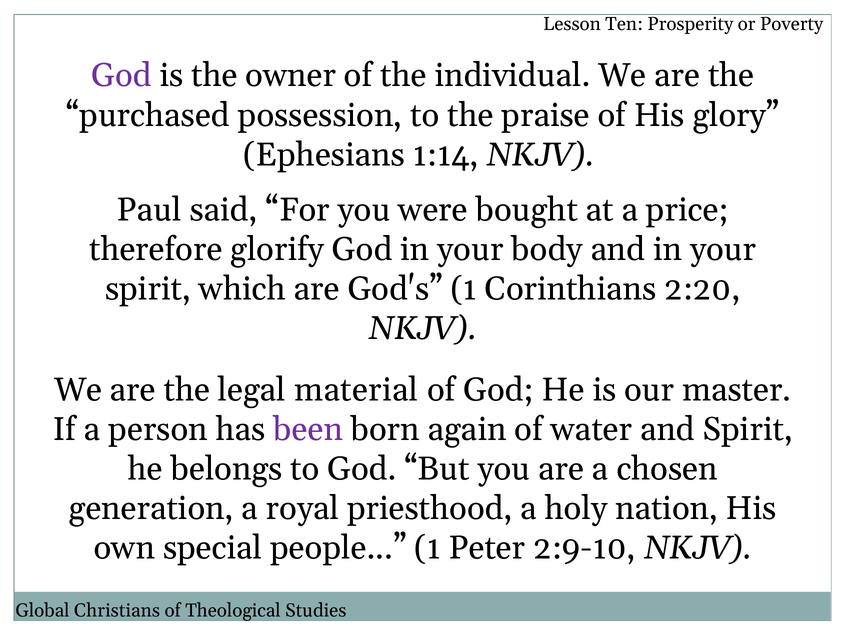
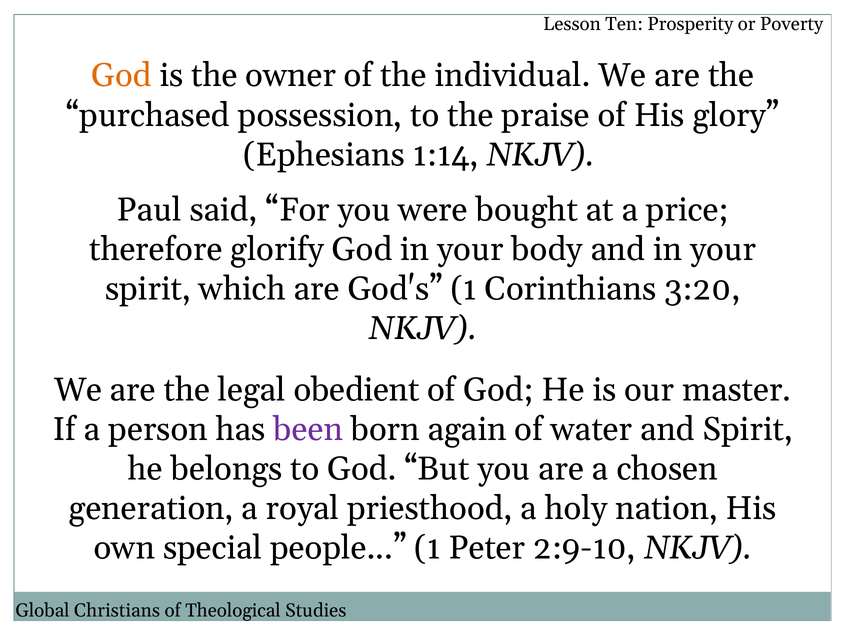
God colour: purple -> orange (121, 76)
2:20: 2:20 -> 3:20 (702, 288)
material: material -> obedient (357, 389)
